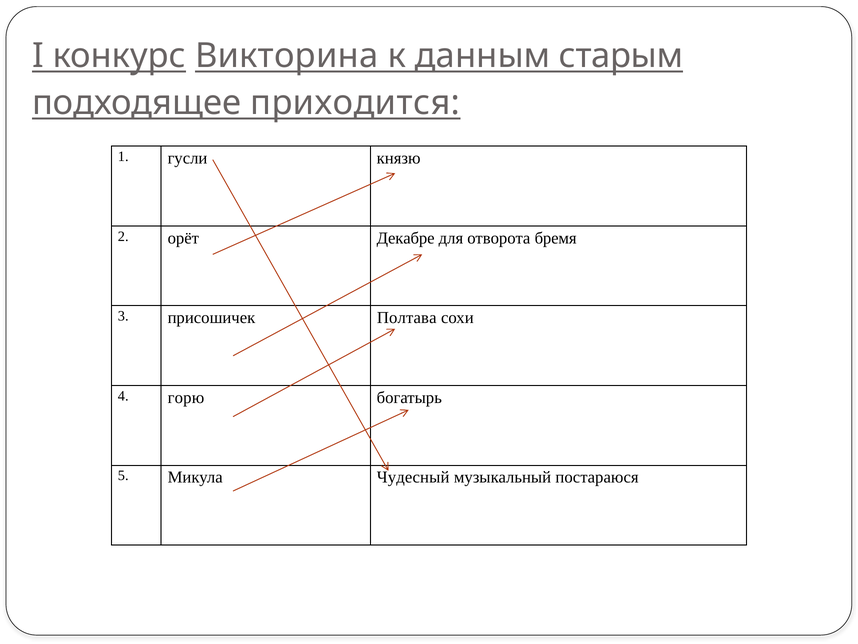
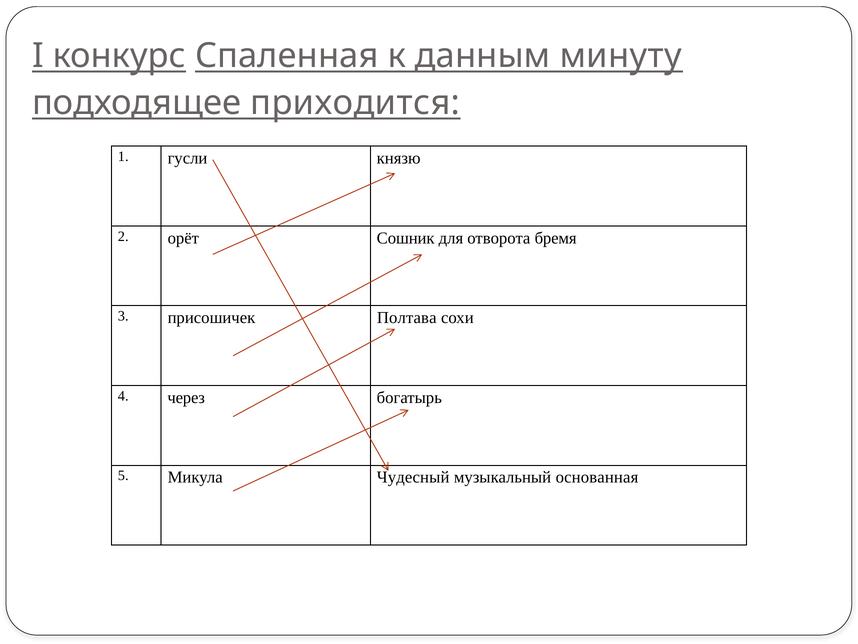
Викторина: Викторина -> Спаленная (287, 56)
старым: старым -> минуту (621, 56)
Декабре: Декабре -> Сошник (406, 238)
горю: горю -> через (186, 397)
постараюся: постараюся -> основанная (597, 477)
